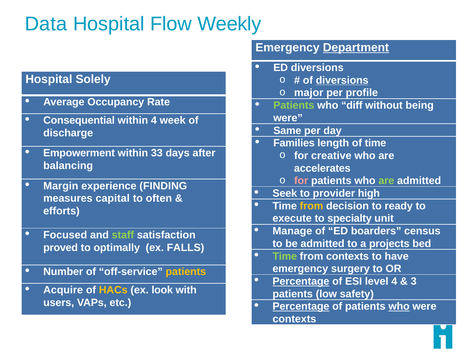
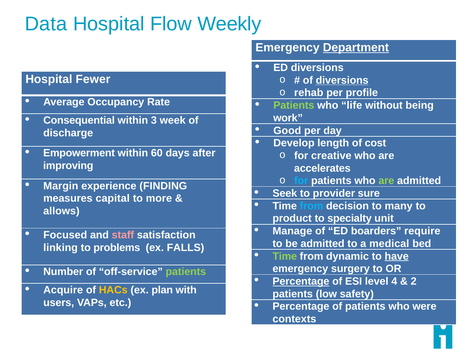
Solely: Solely -> Fewer (93, 79)
major: major -> rehab (309, 93)
diff: diff -> life (352, 105)
were: were -> work (288, 118)
within 4: 4 -> 3 (154, 120)
Same: Same -> Good (287, 131)
Families: Families -> Develop (294, 143)
of time: time -> cost (375, 143)
33: 33 -> 60 (157, 153)
balancing: balancing -> improving (68, 166)
for colour: pink -> light blue (301, 181)
high: high -> sure (369, 193)
often: often -> more (159, 198)
from colour: yellow -> light blue (311, 206)
ready: ready -> many (399, 206)
efforts: efforts -> allows (61, 211)
execute: execute -> product (292, 218)
census: census -> require (422, 231)
staff colour: light green -> pink (123, 235)
projects: projects -> medical (389, 244)
proved: proved -> linking (61, 248)
optimally: optimally -> problems (117, 248)
from contexts: contexts -> dynamic (348, 256)
have underline: none -> present (397, 256)
patients colour: yellow -> light green (186, 272)
3: 3 -> 2 (414, 281)
look: look -> plan (162, 290)
Percentage underline: present -> none (301, 306)
who underline: present -> none (399, 306)
